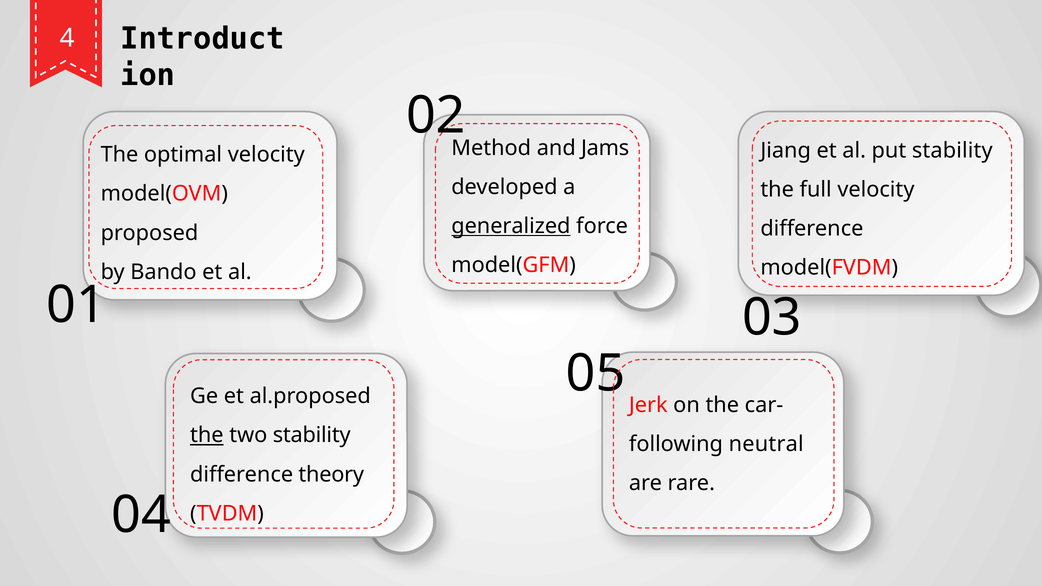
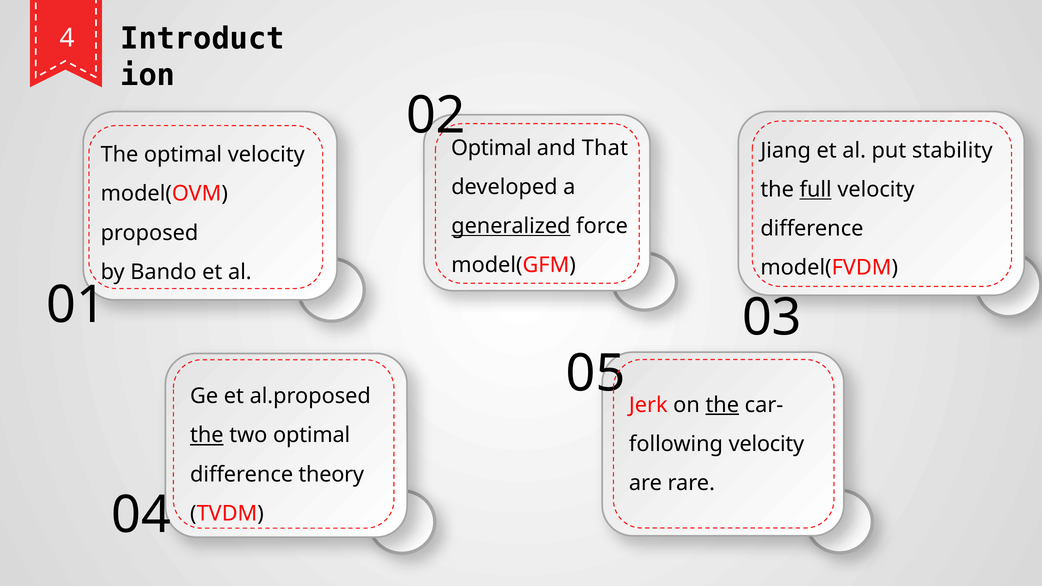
Method: Method -> Optimal (491, 148)
Jams: Jams -> That (605, 148)
full underline: none -> present (816, 190)
the underline: none -> present (722, 405)
two stability: stability -> optimal (312, 435)
neutral: neutral -> velocity (766, 444)
